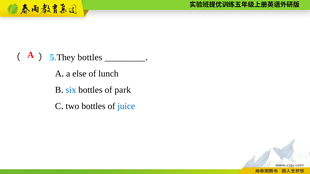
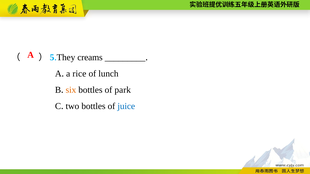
bottles: bottles -> creams (90, 58)
else: else -> rice (79, 74)
six colour: blue -> orange (71, 90)
